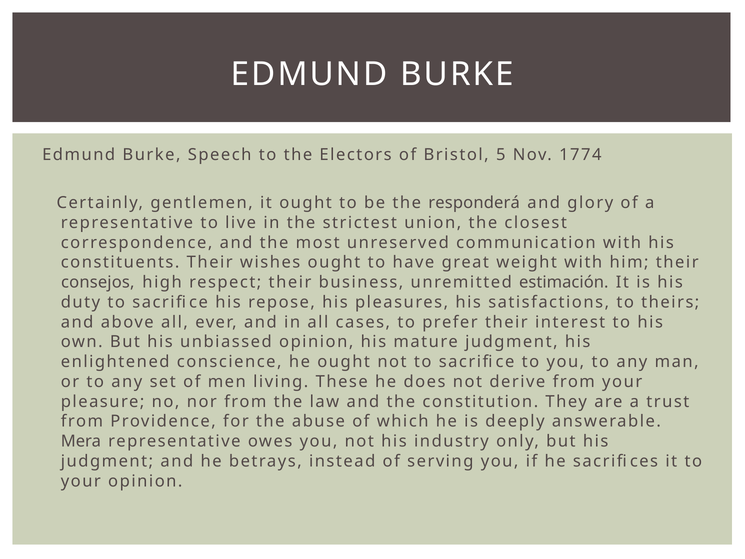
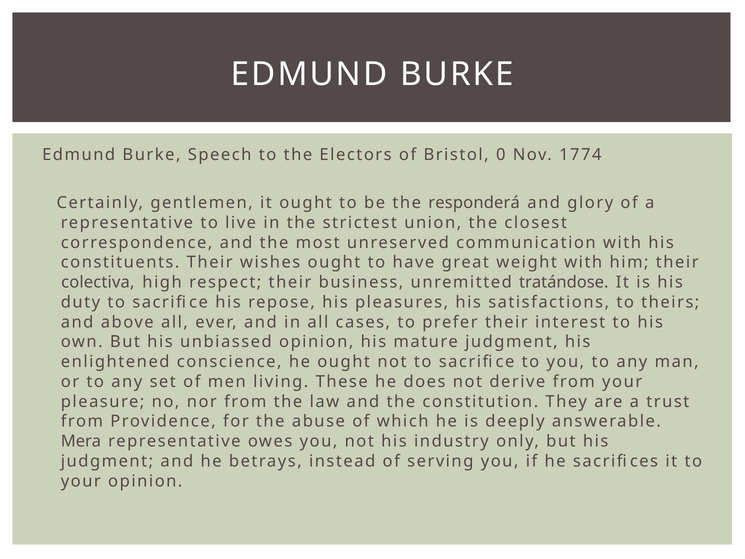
5: 5 -> 0 (501, 155)
consejos: consejos -> colectiva (98, 282)
estimación: estimación -> tratándose (564, 282)
